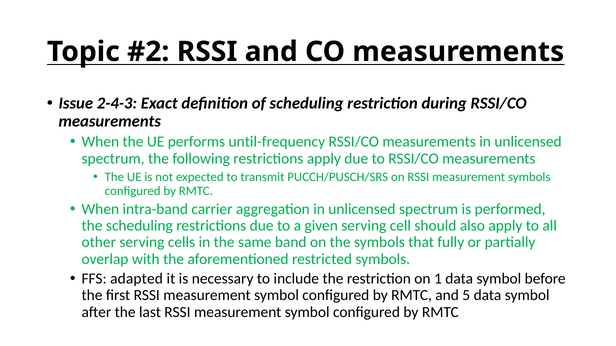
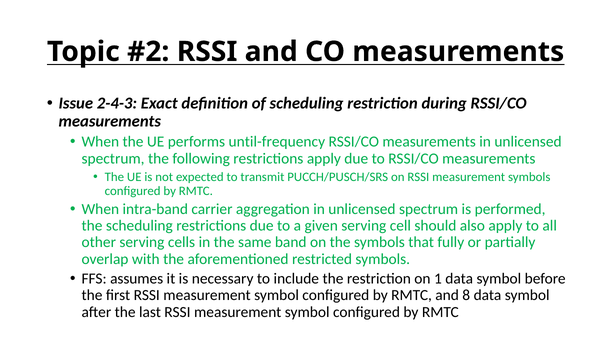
adapted: adapted -> assumes (137, 279)
5: 5 -> 8 (466, 296)
